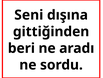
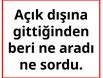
Seni: Seni -> Açık (29, 15)
